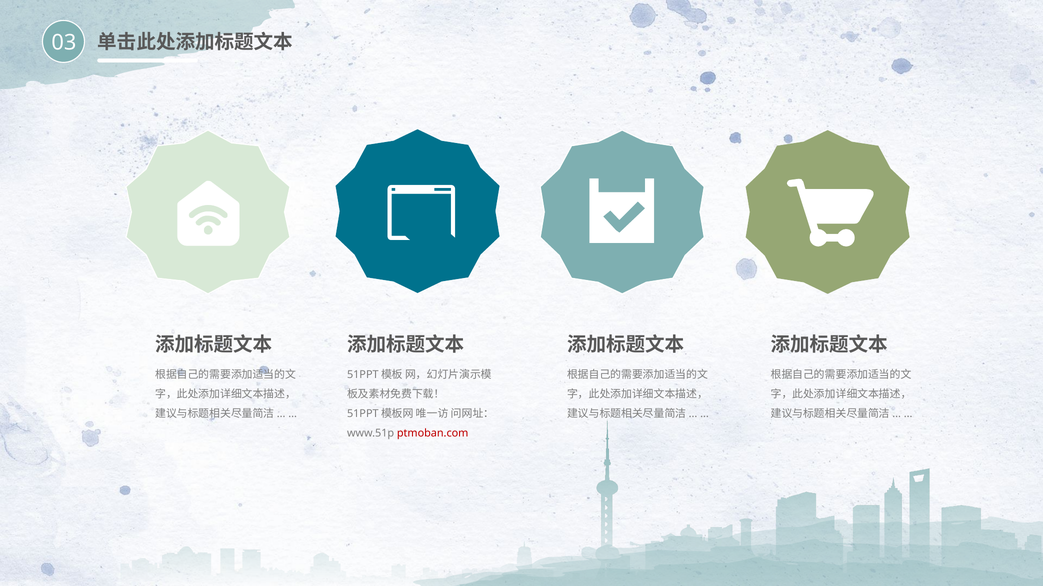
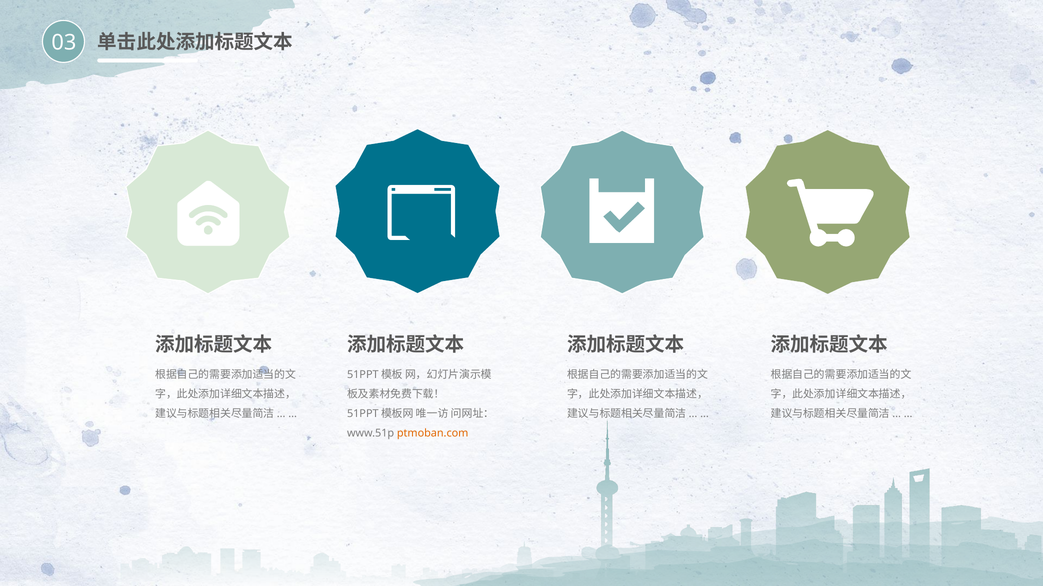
ptmoban.com colour: red -> orange (433, 434)
